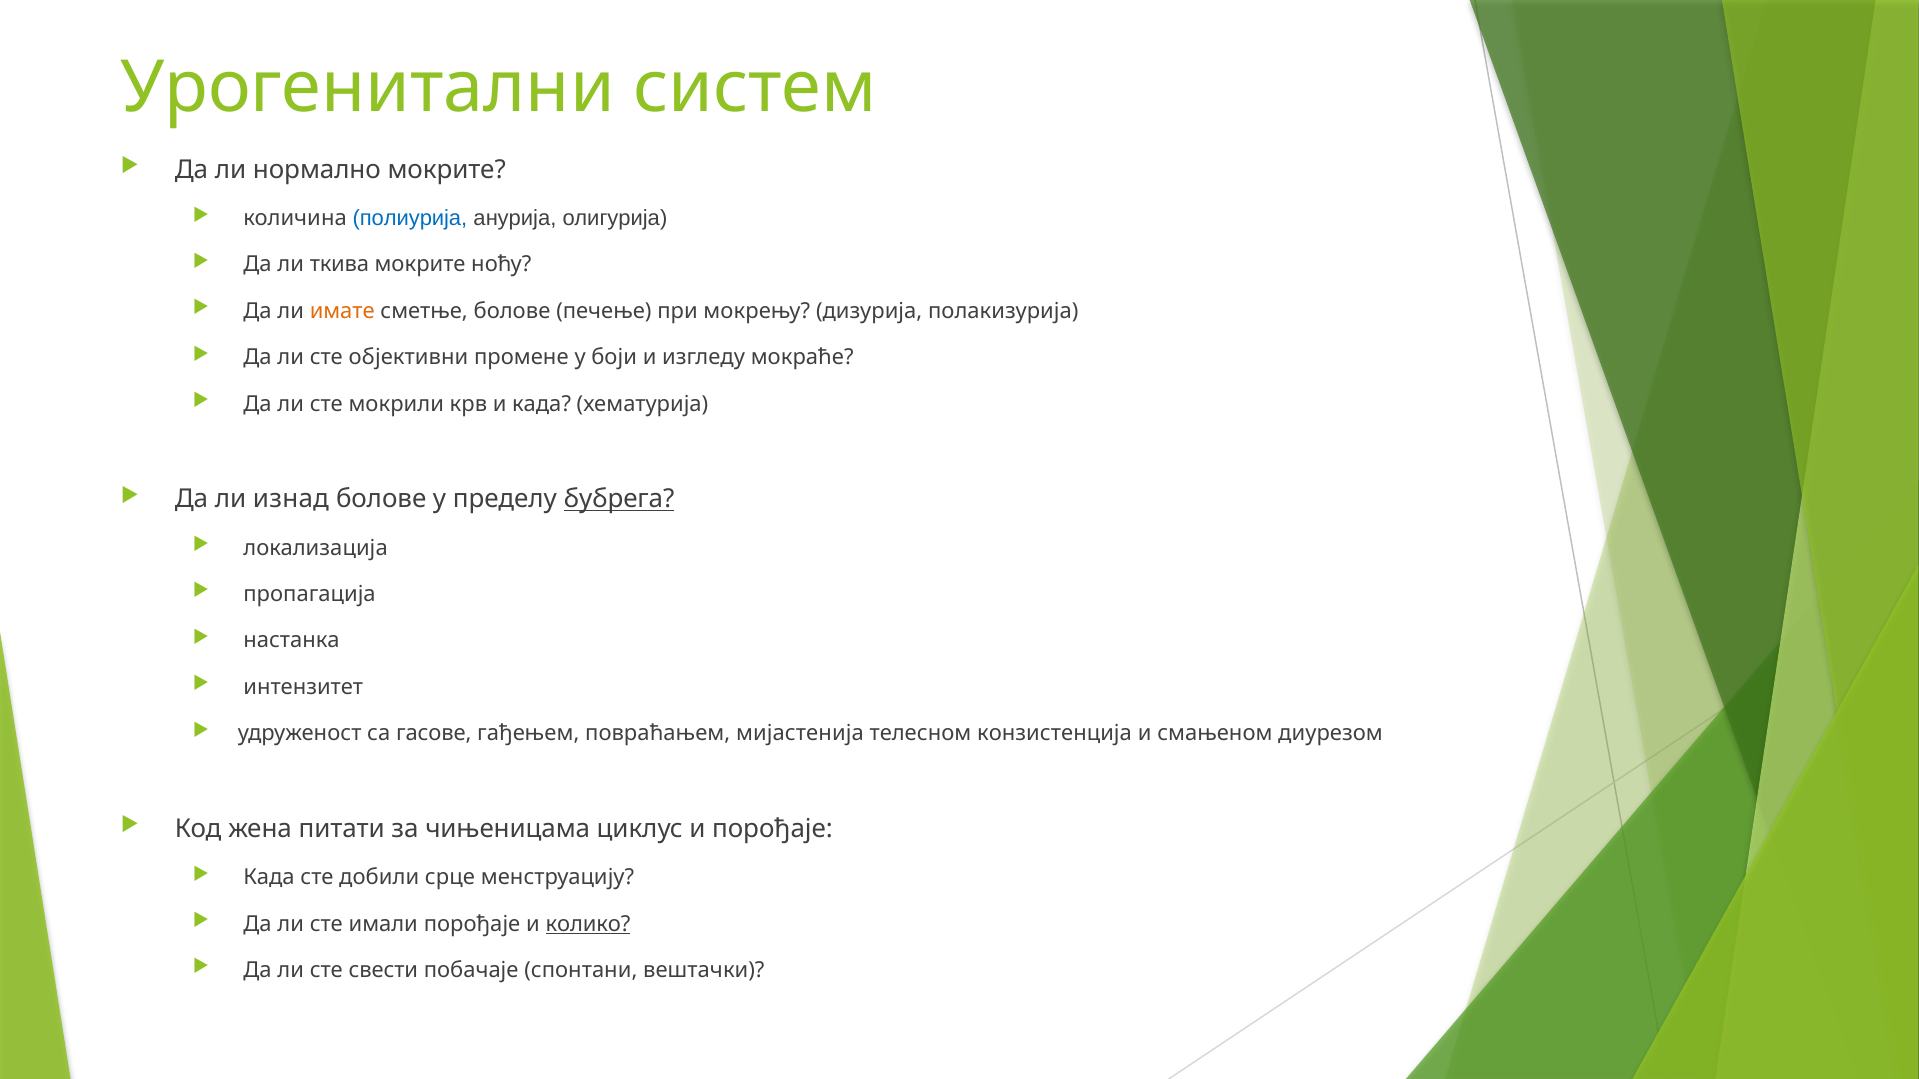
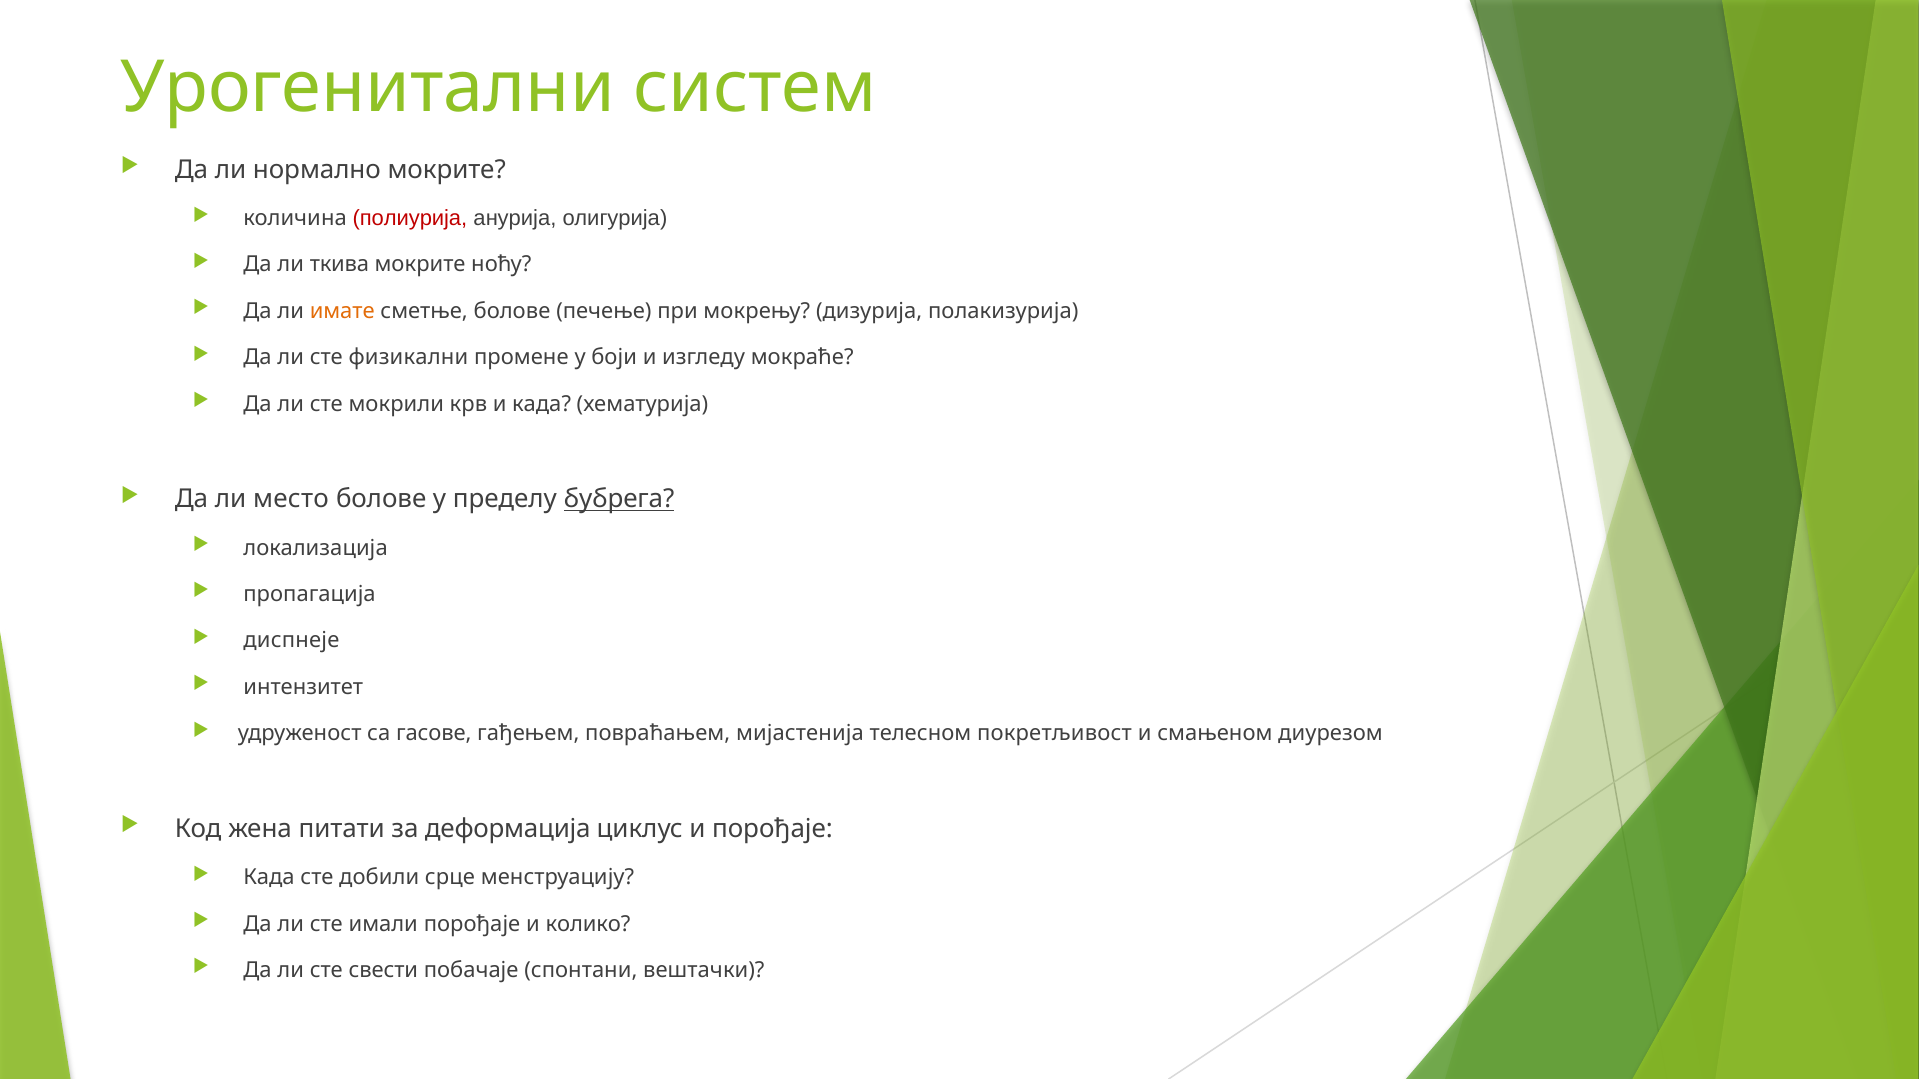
полиурија colour: blue -> red (410, 218)
објективни: објективни -> физикални (408, 358)
изнад: изнад -> место (291, 500)
настанка: настанка -> диспнеје (291, 641)
конзистенција: конзистенција -> покретљивост (1054, 734)
чињеницама: чињеницама -> деформација (508, 829)
колико underline: present -> none (588, 924)
